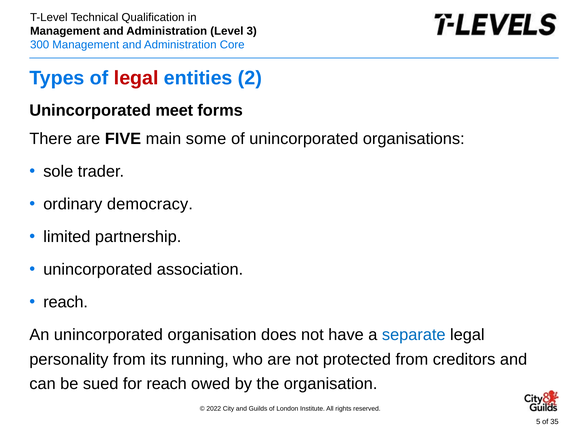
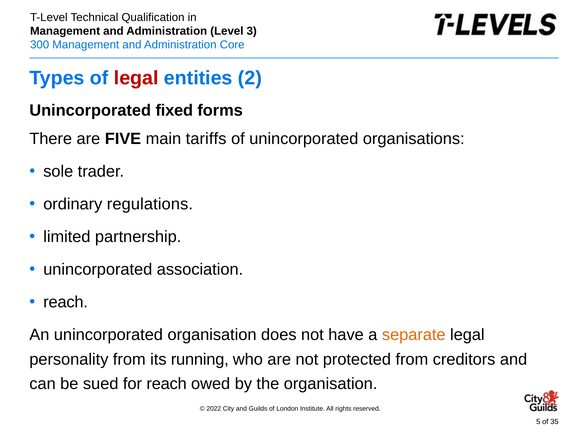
meet: meet -> fixed (174, 110)
some: some -> tariffs (206, 139)
democracy: democracy -> regulations (150, 204)
separate colour: blue -> orange (414, 335)
